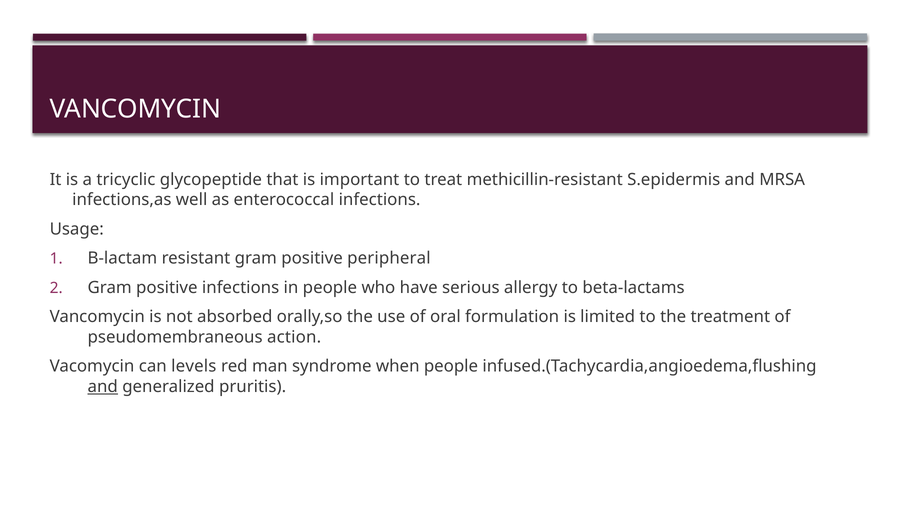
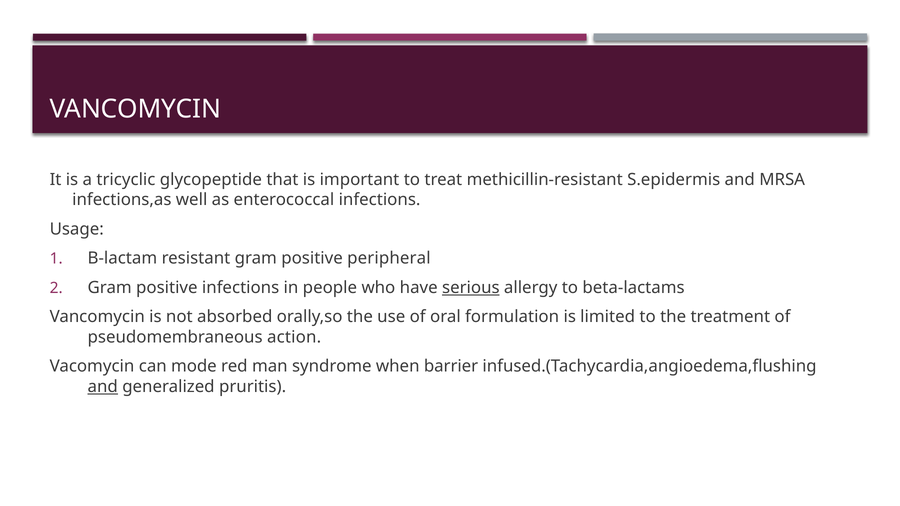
serious underline: none -> present (471, 288)
levels: levels -> mode (194, 367)
when people: people -> barrier (451, 367)
